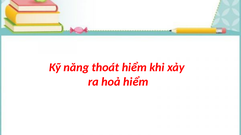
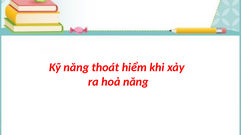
hoả hiểm: hiểm -> năng (136, 82)
